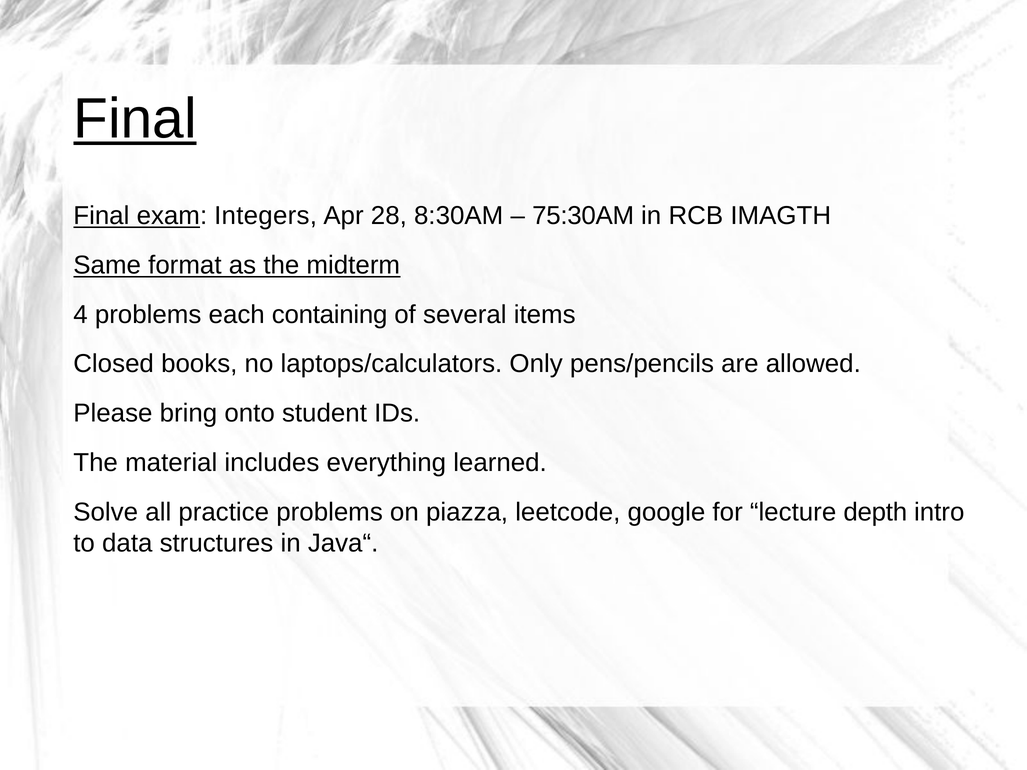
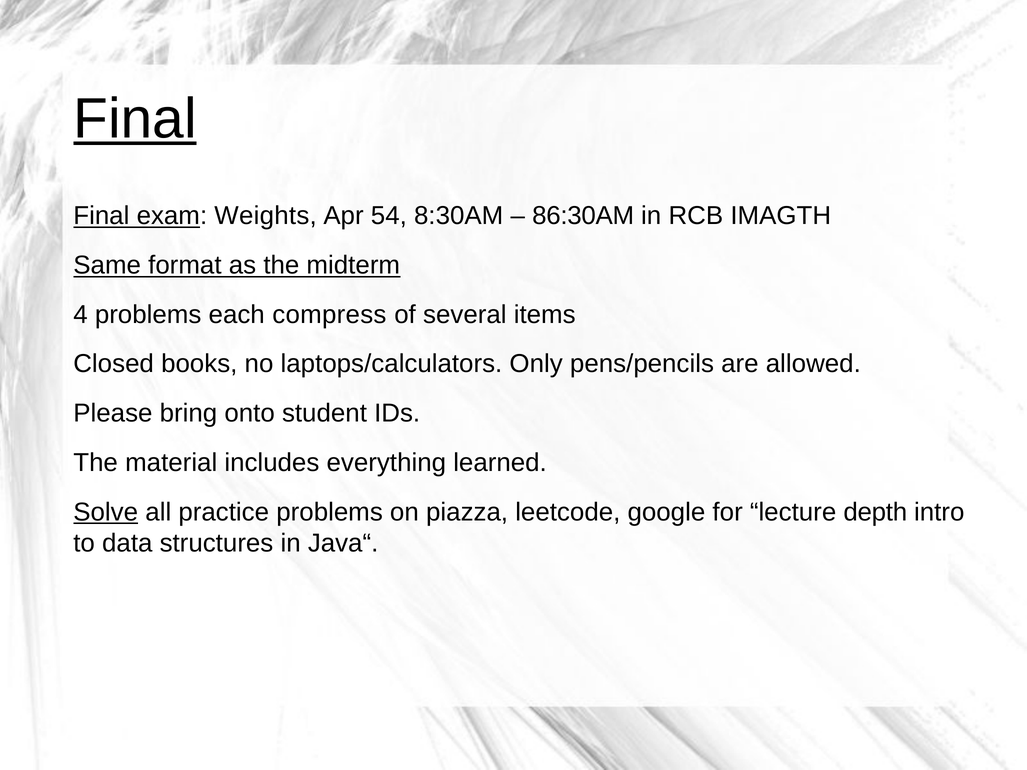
Integers: Integers -> Weights (266, 216)
28: 28 -> 54 (389, 216)
75:30AM: 75:30AM -> 86:30AM (583, 216)
containing: containing -> compress (329, 315)
Solve underline: none -> present (106, 512)
